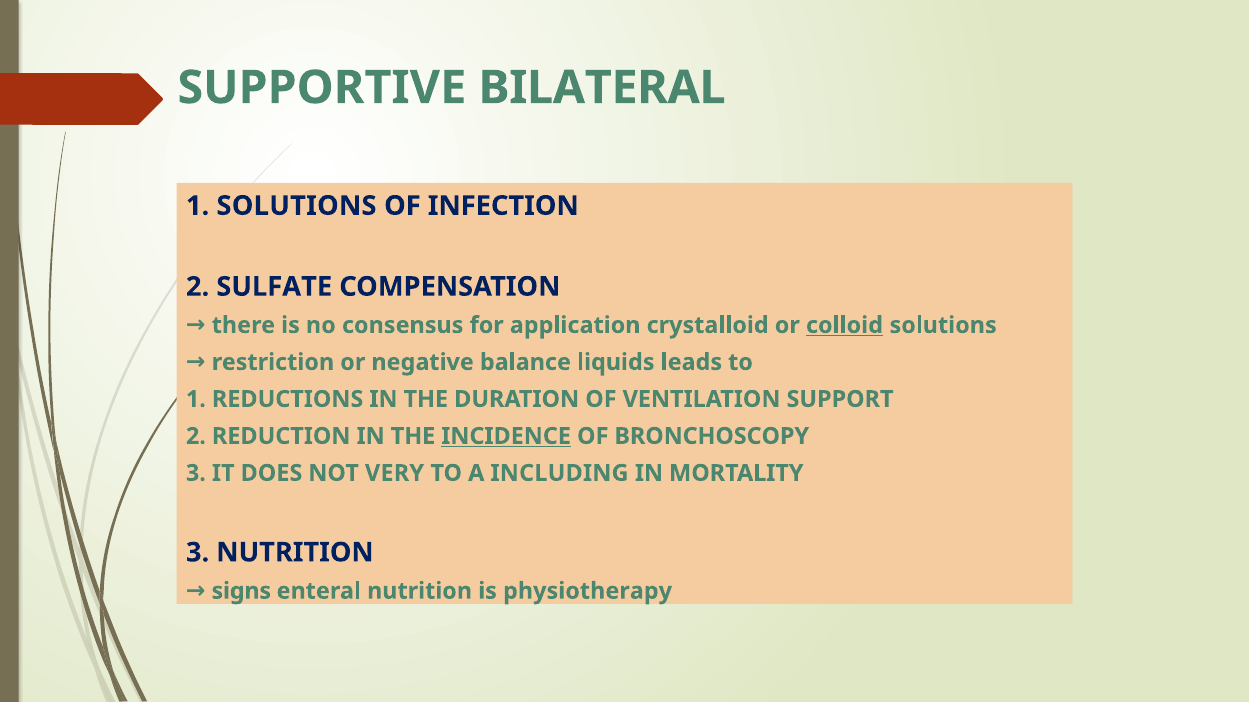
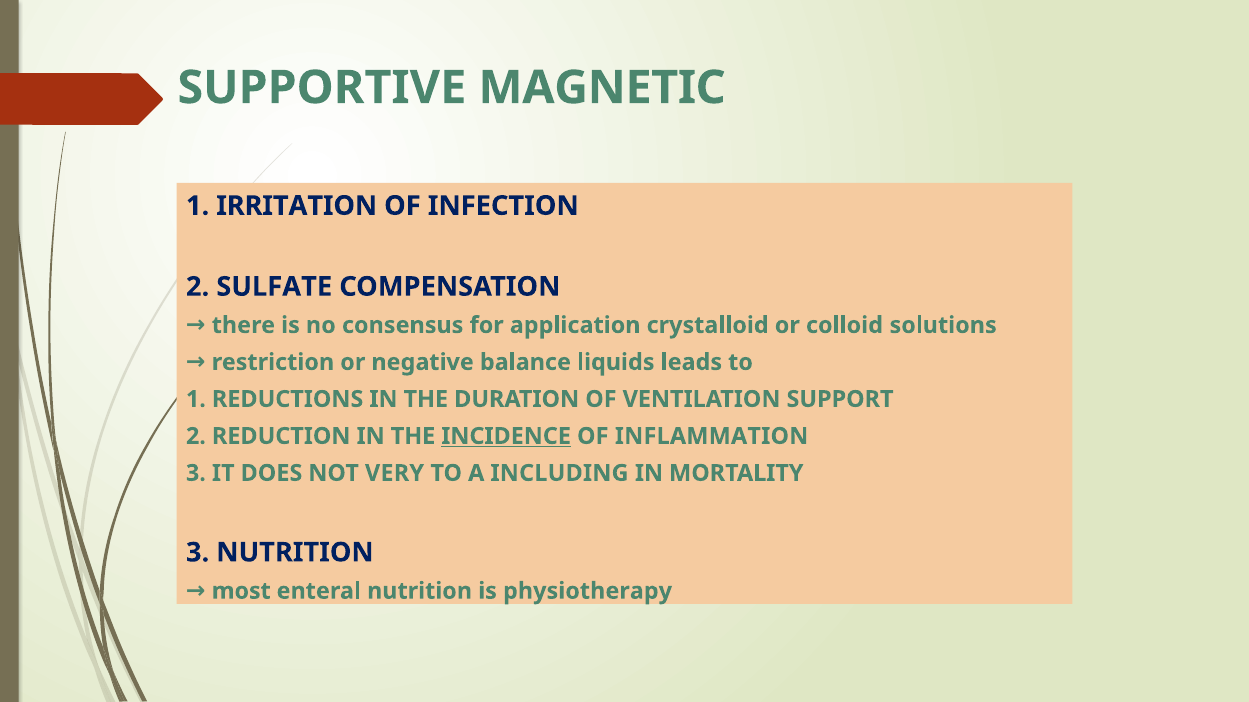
BILATERAL: BILATERAL -> MAGNETIC (602, 88)
1 SOLUTIONS: SOLUTIONS -> IRRITATION (297, 206)
colloid underline: present -> none (844, 326)
BRONCHOSCOPY: BRONCHOSCOPY -> INFLAMMATION (712, 436)
signs: signs -> most (241, 591)
